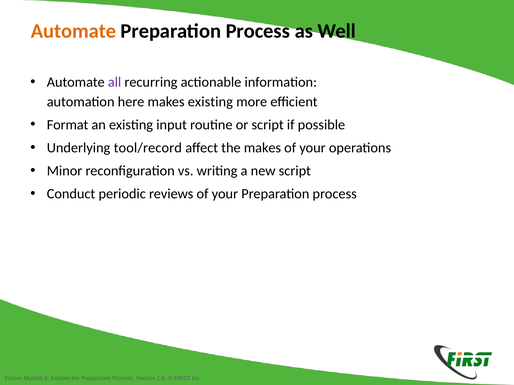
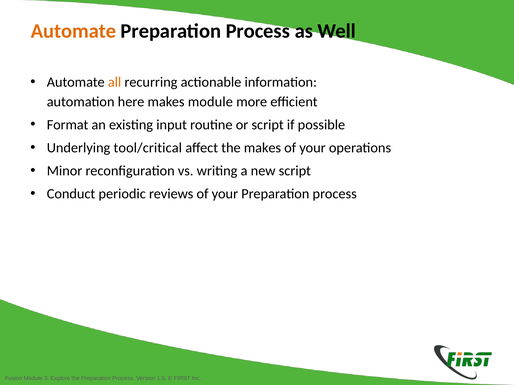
all colour: purple -> orange (115, 82)
makes existing: existing -> module (210, 102)
tool/record: tool/record -> tool/critical (148, 148)
